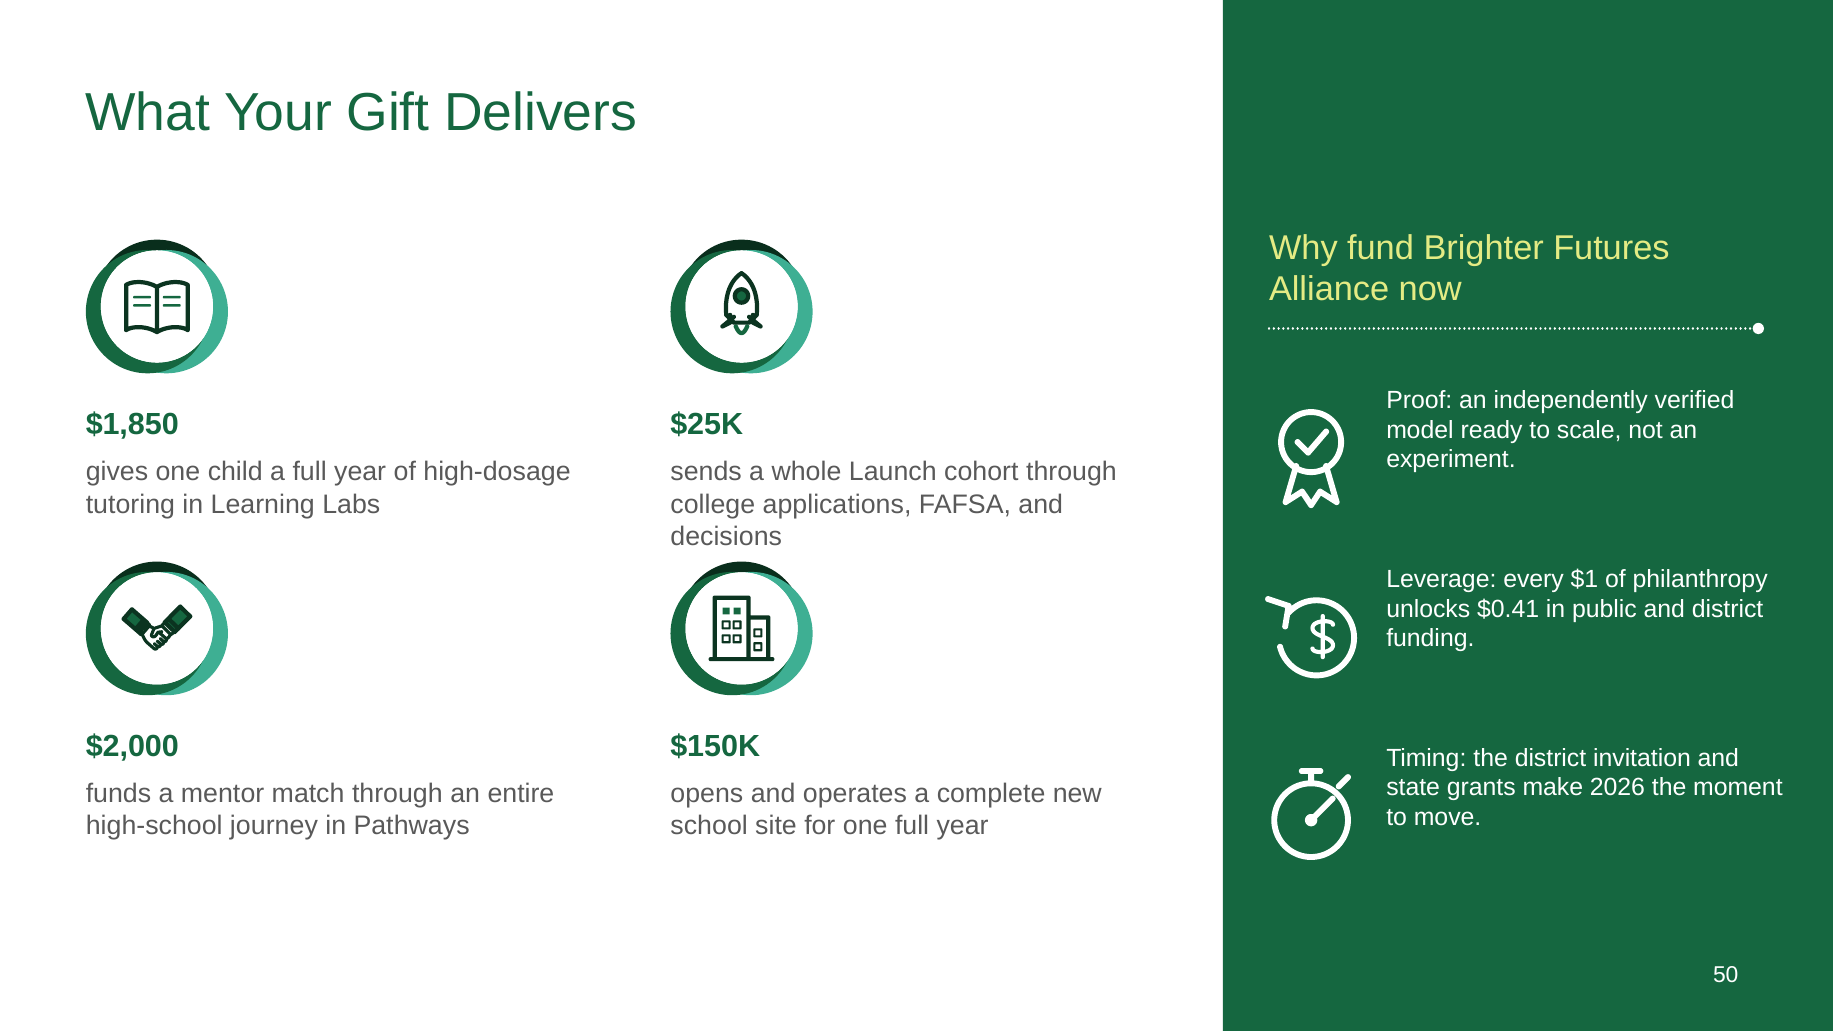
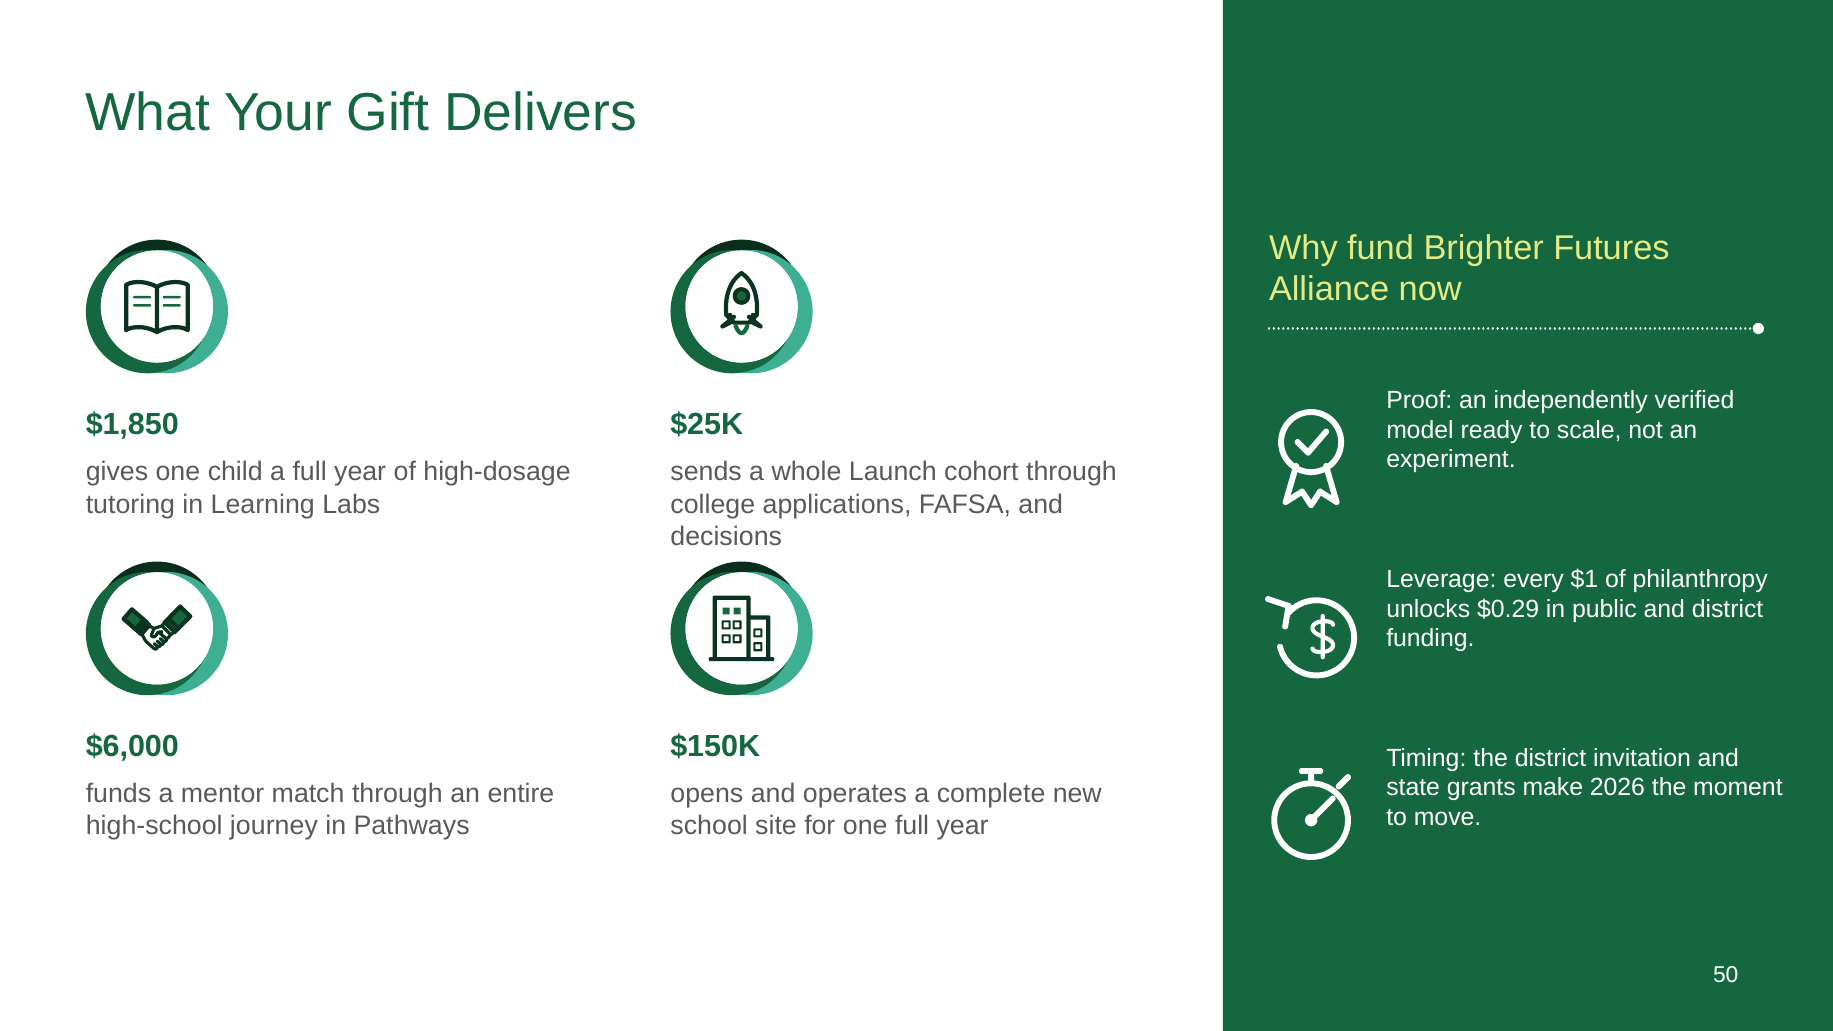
$0.41: $0.41 -> $0.29 (1508, 609)
$2,000: $2,000 -> $6,000 (132, 746)
